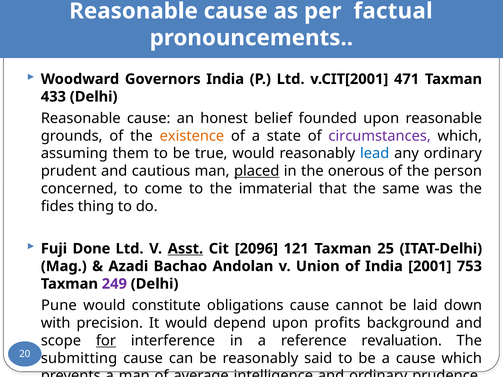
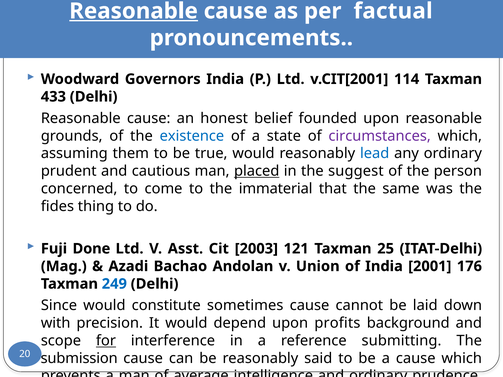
Reasonable underline: none -> present (134, 11)
471: 471 -> 114 (407, 79)
existence colour: orange -> blue (192, 136)
onerous: onerous -> suggest (356, 171)
Asst underline: present -> none (185, 249)
2096: 2096 -> 2003 (256, 249)
753: 753 -> 176 (469, 266)
249 colour: purple -> blue (114, 284)
Pune: Pune -> Since (59, 306)
obligations: obligations -> sometimes (245, 306)
revaluation: revaluation -> submitting (402, 341)
submitting: submitting -> submission (79, 358)
